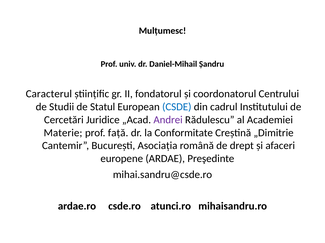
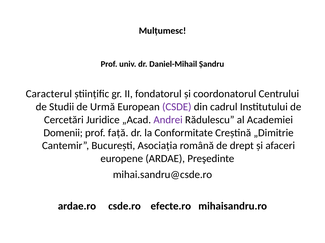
Statul: Statul -> Urmă (103, 107)
CSDE colour: blue -> purple (177, 107)
Materie: Materie -> Domenii (63, 133)
atunci.ro: atunci.ro -> efecte.ro (171, 207)
